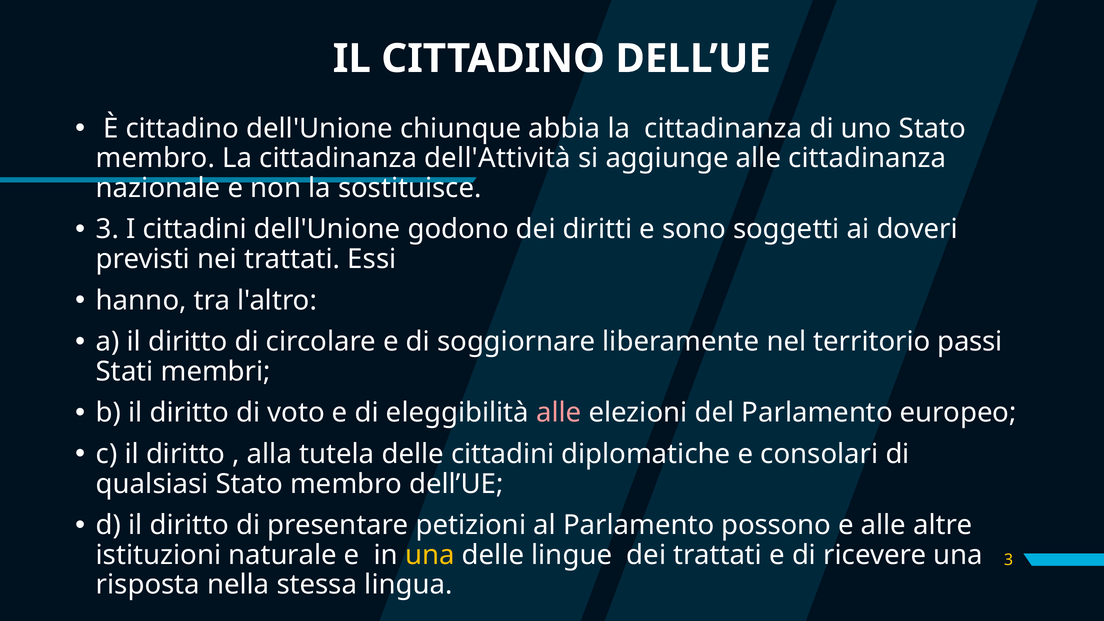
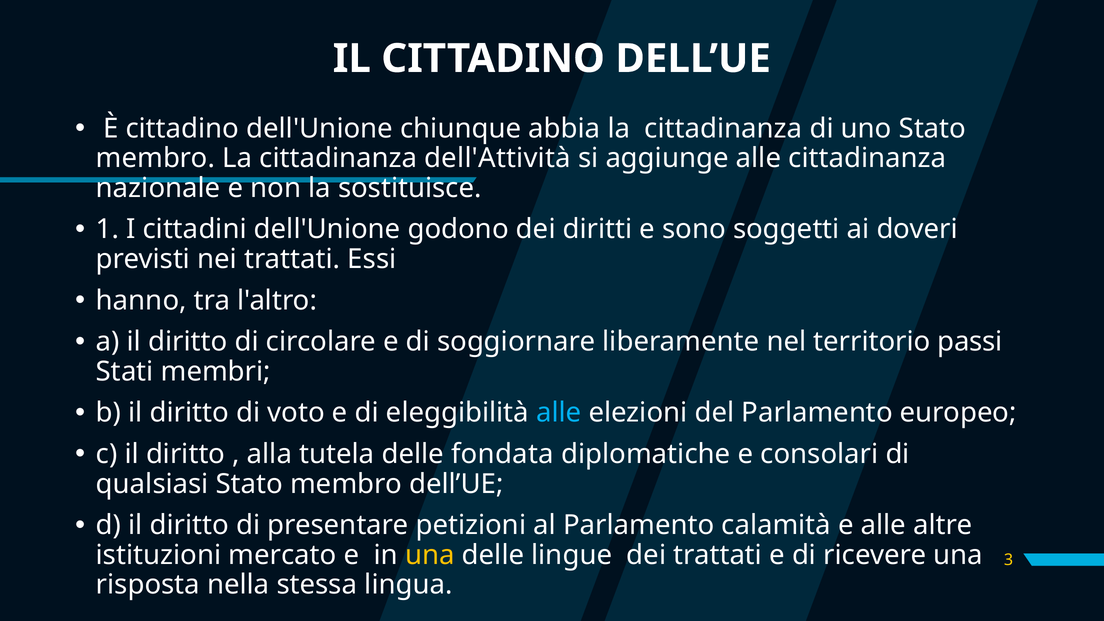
3: 3 -> 1 (108, 229)
alle colour: pink -> light blue (559, 413)
delle cittadini: cittadini -> fondata (502, 454)
possono: possono -> calamità (776, 525)
naturale: naturale -> mercato (282, 555)
